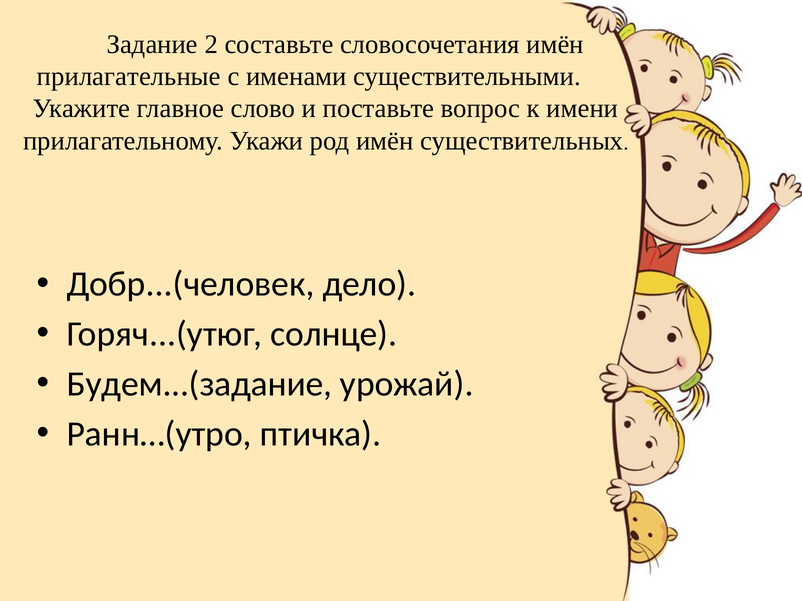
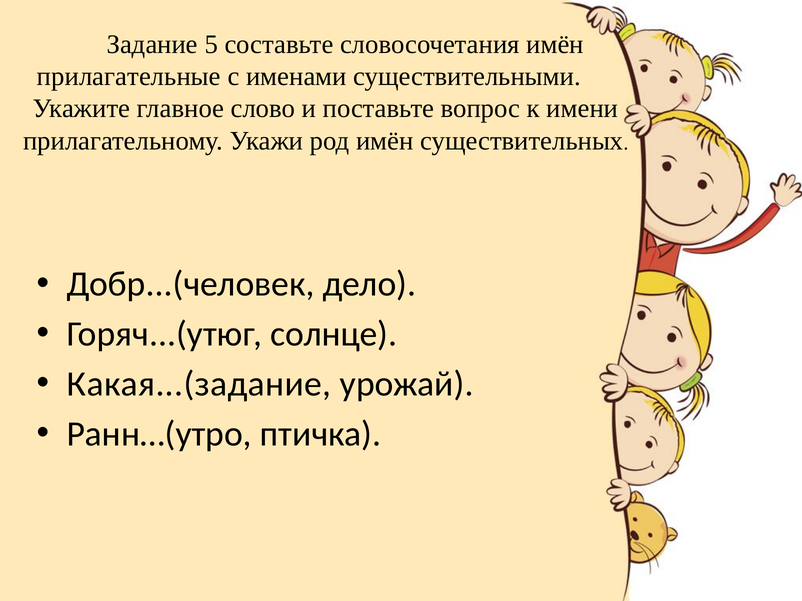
2: 2 -> 5 (211, 45)
Будем...(задание: Будем...(задание -> Какая...(задание (199, 384)
